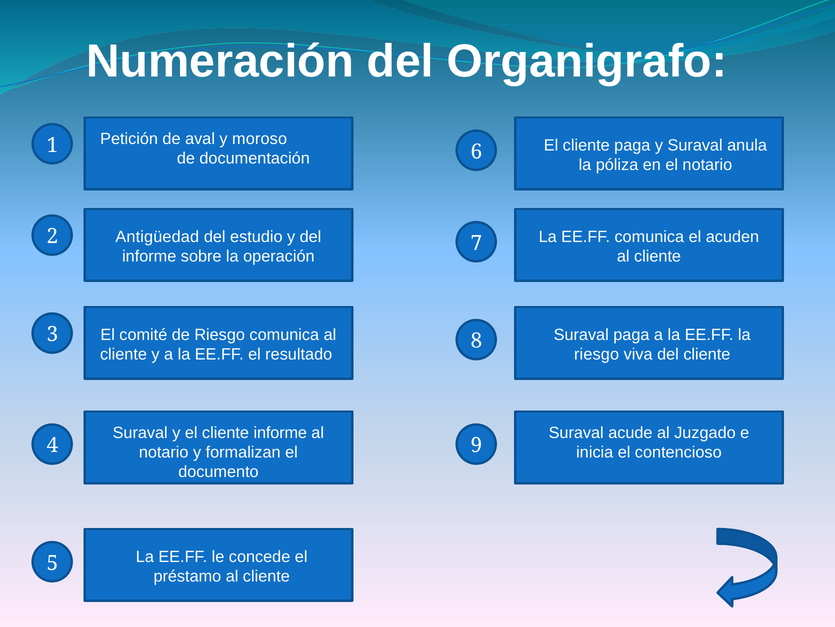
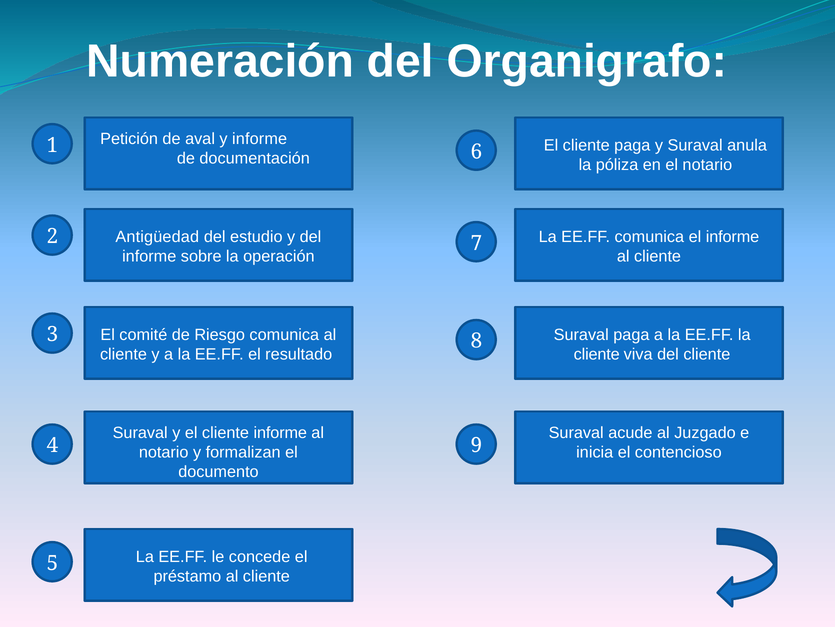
y moroso: moroso -> informe (260, 139)
el acuden: acuden -> informe (733, 237)
riesgo: riesgo -> cliente (597, 354)
